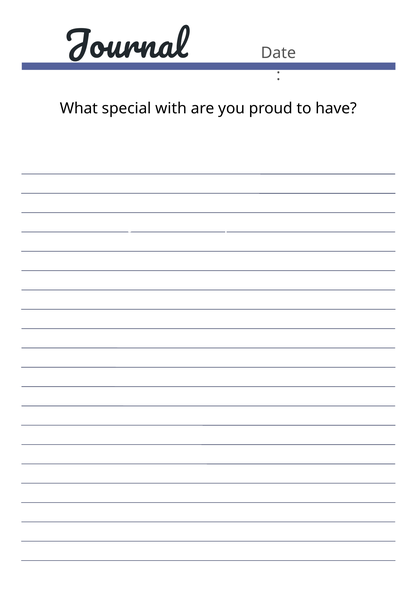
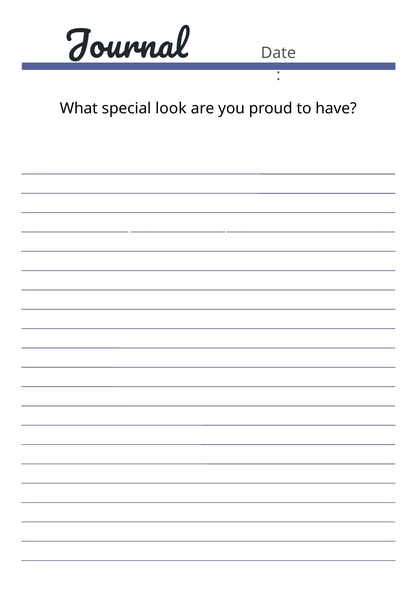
with: with -> look (171, 109)
